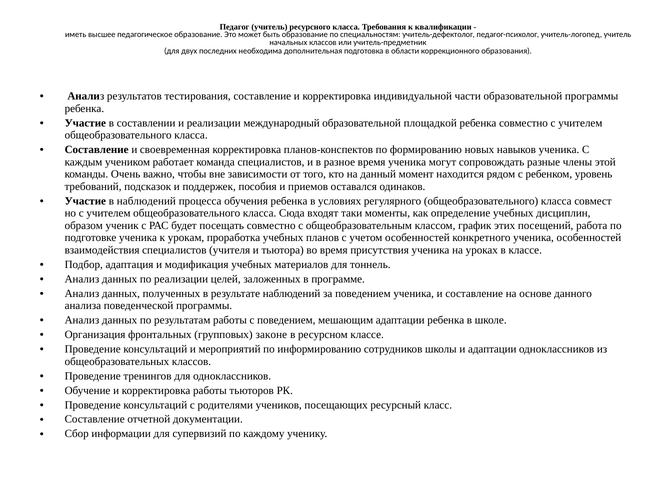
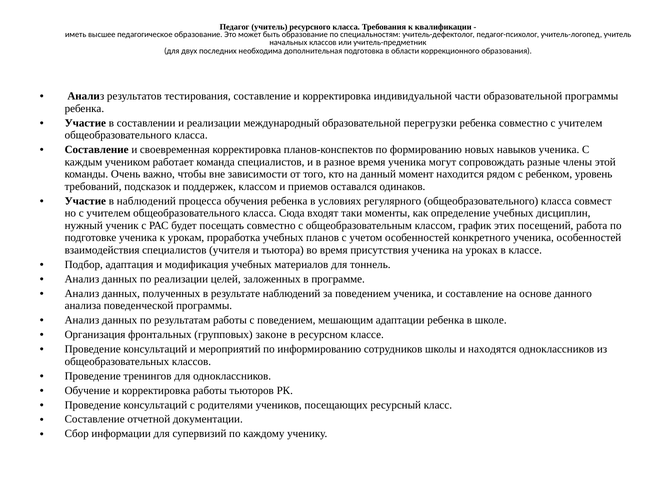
площадкой: площадкой -> перегрузки (430, 123)
поддержек пособия: пособия -> классом (258, 187)
образом: образом -> нужный (84, 226)
и адаптации: адаптации -> находятся (492, 349)
